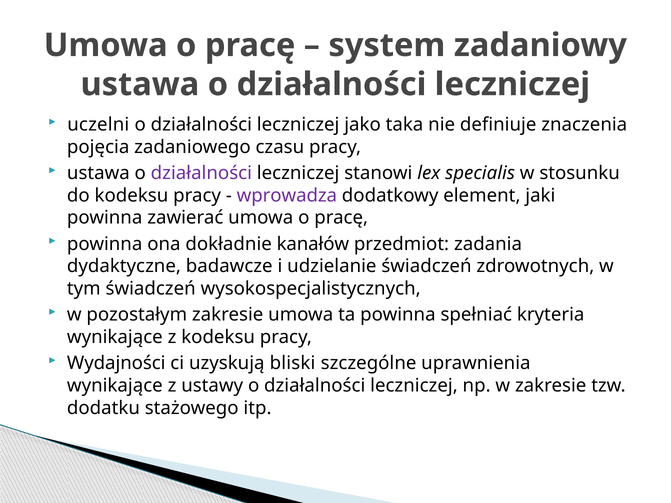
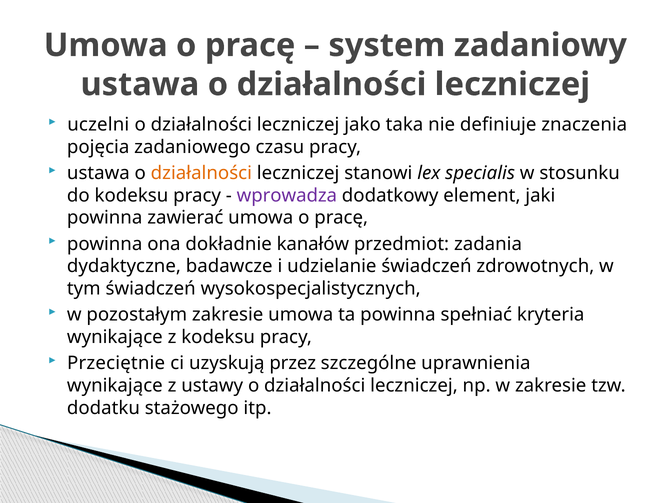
działalności colour: purple -> orange (201, 173)
Wydajności: Wydajności -> Przeciętnie (116, 363)
bliski: bliski -> przez (293, 363)
